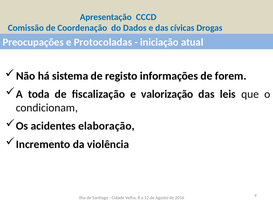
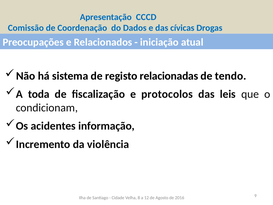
Protocoladas: Protocoladas -> Relacionados (103, 42)
informações: informações -> relacionadas (169, 76)
forem: forem -> tendo (231, 76)
valorização: valorização -> protocolos (167, 94)
elaboração: elaboração -> informação (106, 126)
